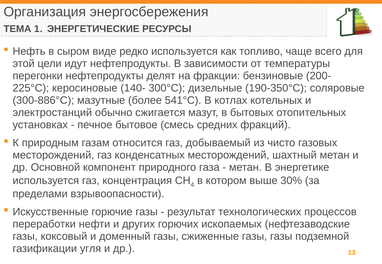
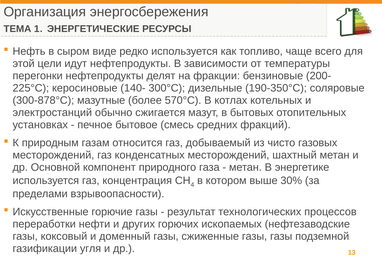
300-886°С: 300-886°С -> 300-878°С (43, 100)
541°С: 541°С -> 570°С (183, 100)
